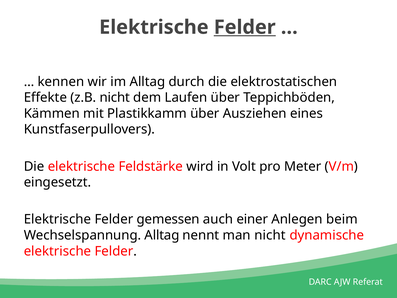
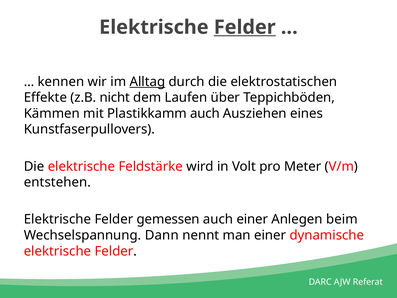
Alltag underline: none -> present (147, 82)
Plastikkamm über: über -> auch (205, 113)
eingesetzt: eingesetzt -> entstehen (57, 182)
Wechselspannung Alltag: Alltag -> Dann (162, 235)
man nicht: nicht -> einer (270, 235)
